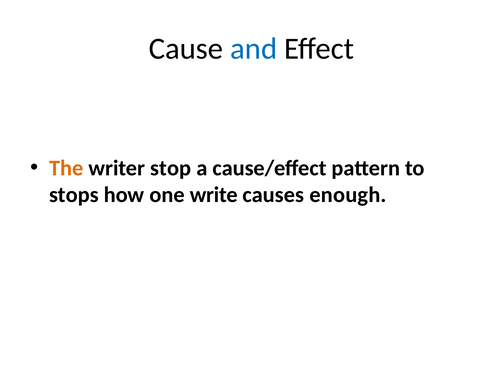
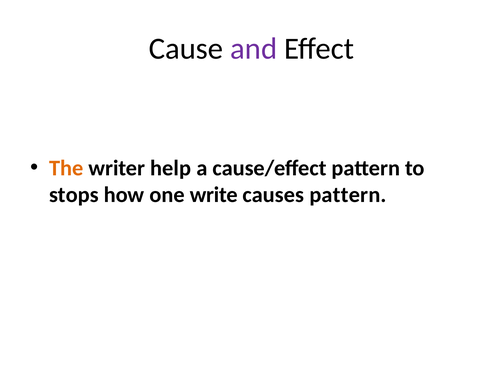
and colour: blue -> purple (254, 49)
stop: stop -> help (171, 168)
causes enough: enough -> pattern (348, 195)
